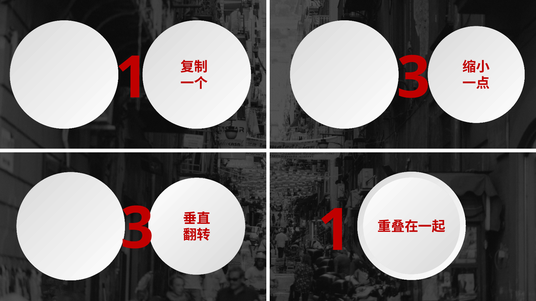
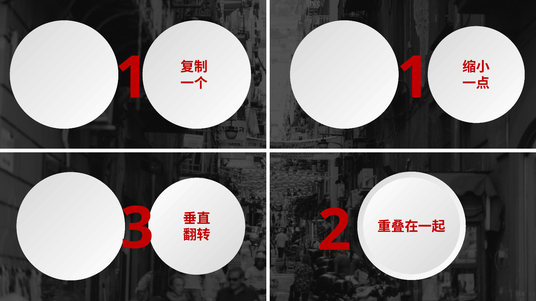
1 3: 3 -> 1 (413, 78)
3 1: 1 -> 2 (335, 231)
